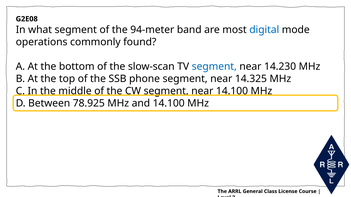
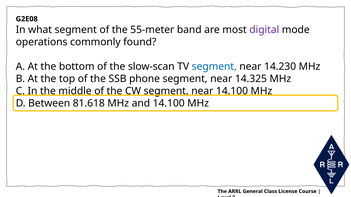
94-meter: 94-meter -> 55-meter (152, 30)
digital colour: blue -> purple (264, 30)
78.925: 78.925 -> 81.618 (89, 103)
